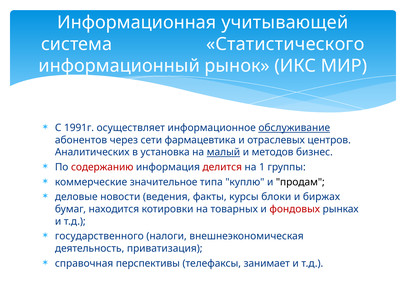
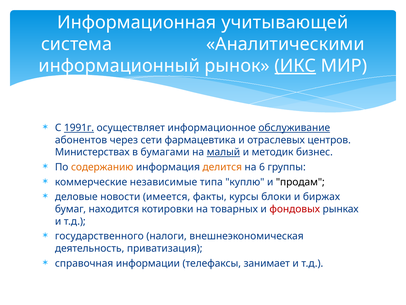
Статистического: Статистического -> Аналитическими (285, 44)
ИКС underline: none -> present (295, 66)
1991г underline: none -> present (79, 128)
Аналитических: Аналитических -> Министерствах (92, 152)
установка: установка -> бумагами (165, 152)
методов: методов -> методик (273, 152)
содержанию colour: red -> orange (102, 167)
делится colour: red -> orange (222, 167)
1: 1 -> 6 (262, 167)
значительное: значительное -> независимые (164, 182)
ведения: ведения -> имеется (167, 197)
перспективы: перспективы -> информации (148, 263)
